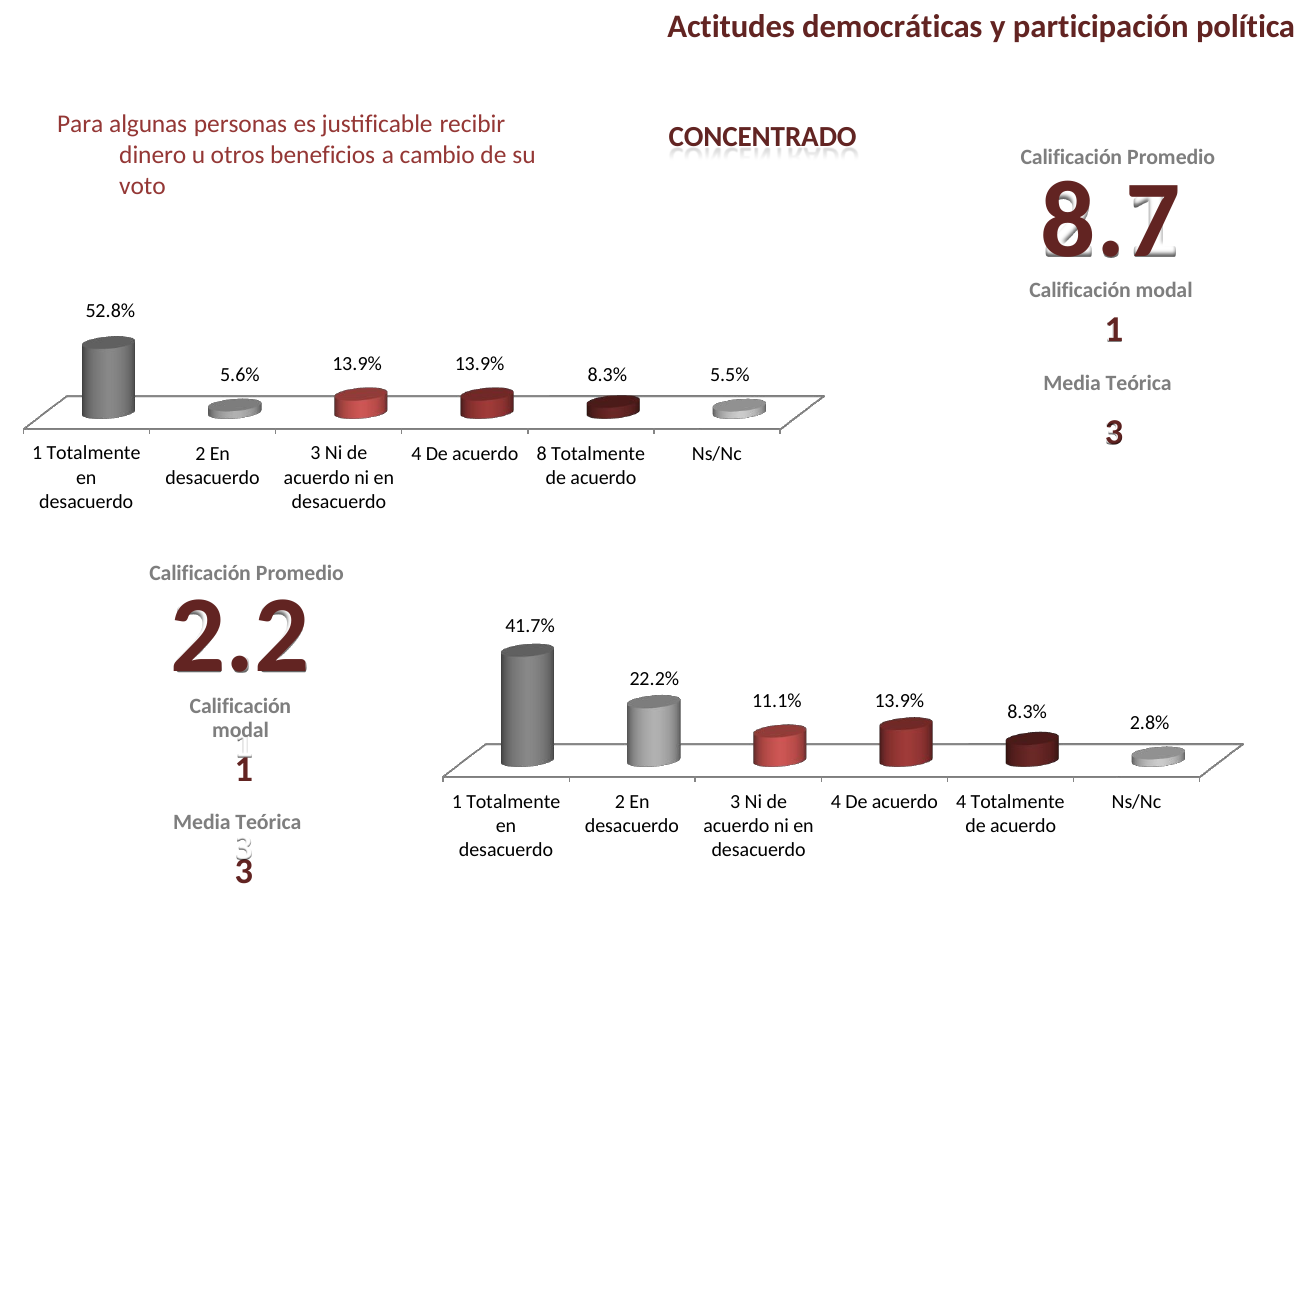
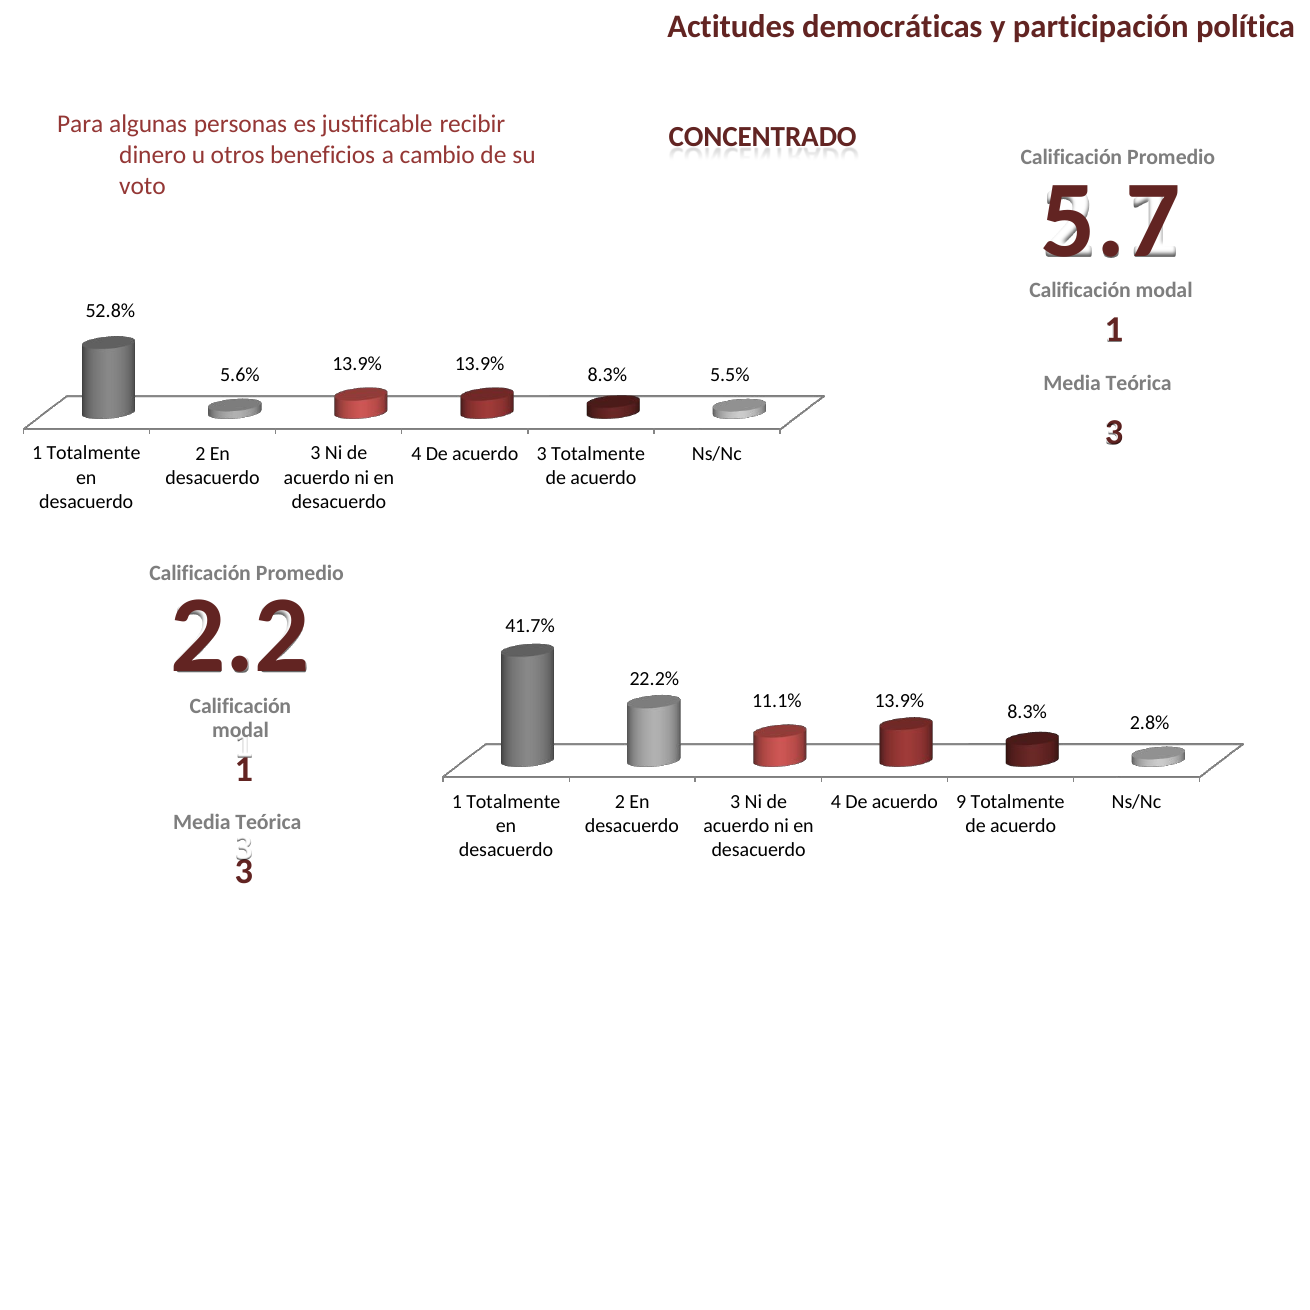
8.7: 8.7 -> 5.7 (1111, 220)
acuerdo 8: 8 -> 3 (542, 454)
acuerdo 4: 4 -> 9 (961, 801)
